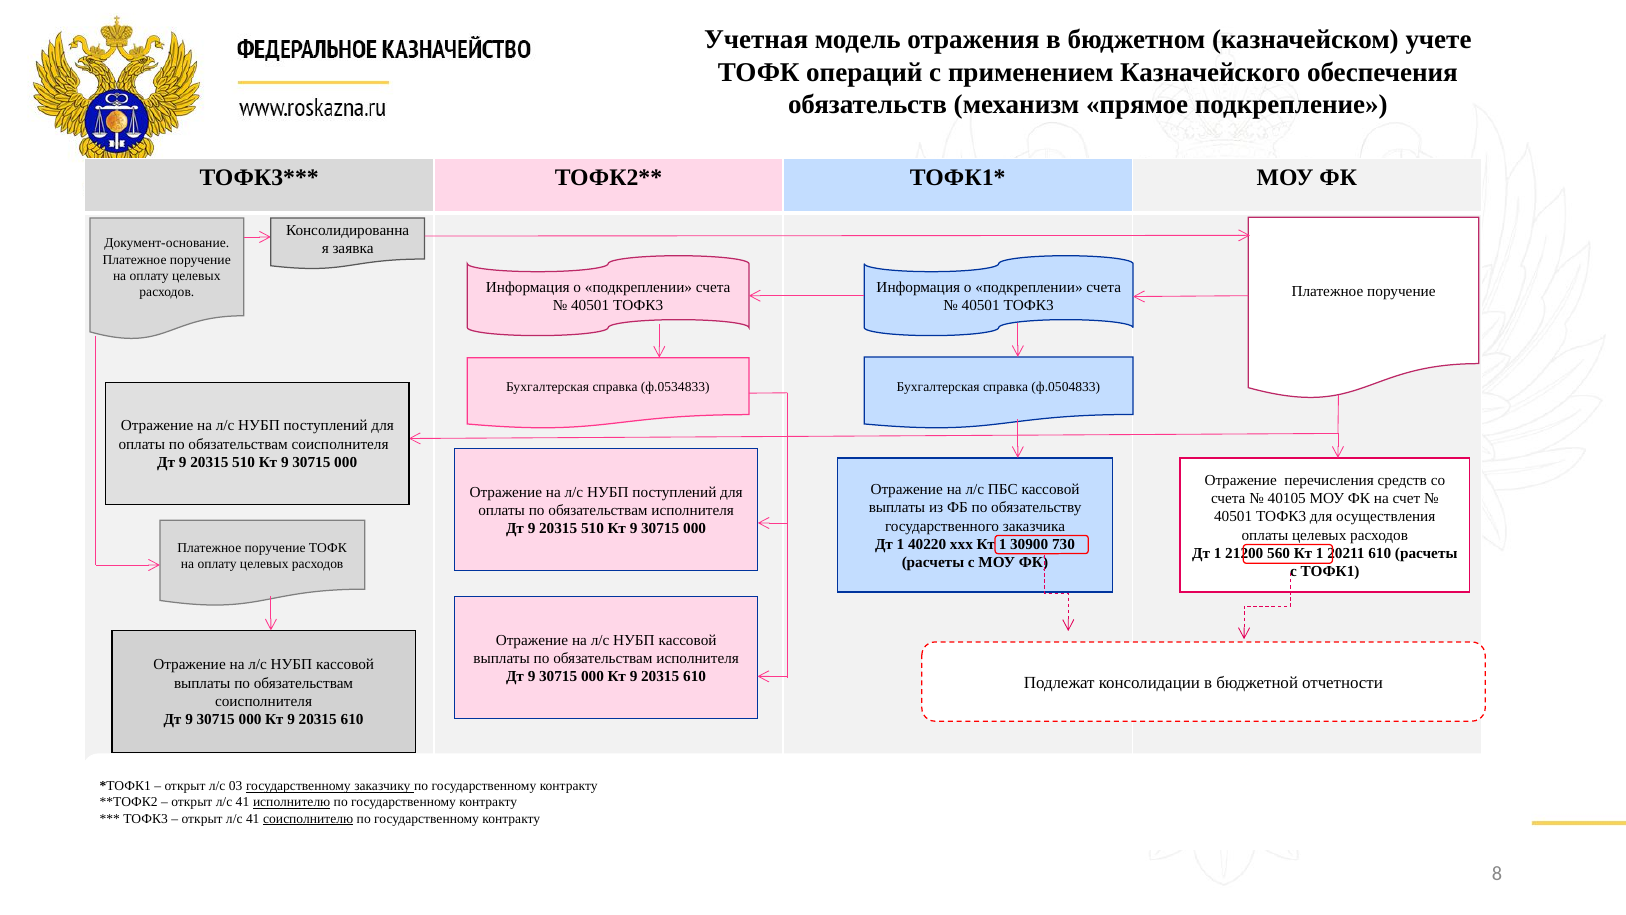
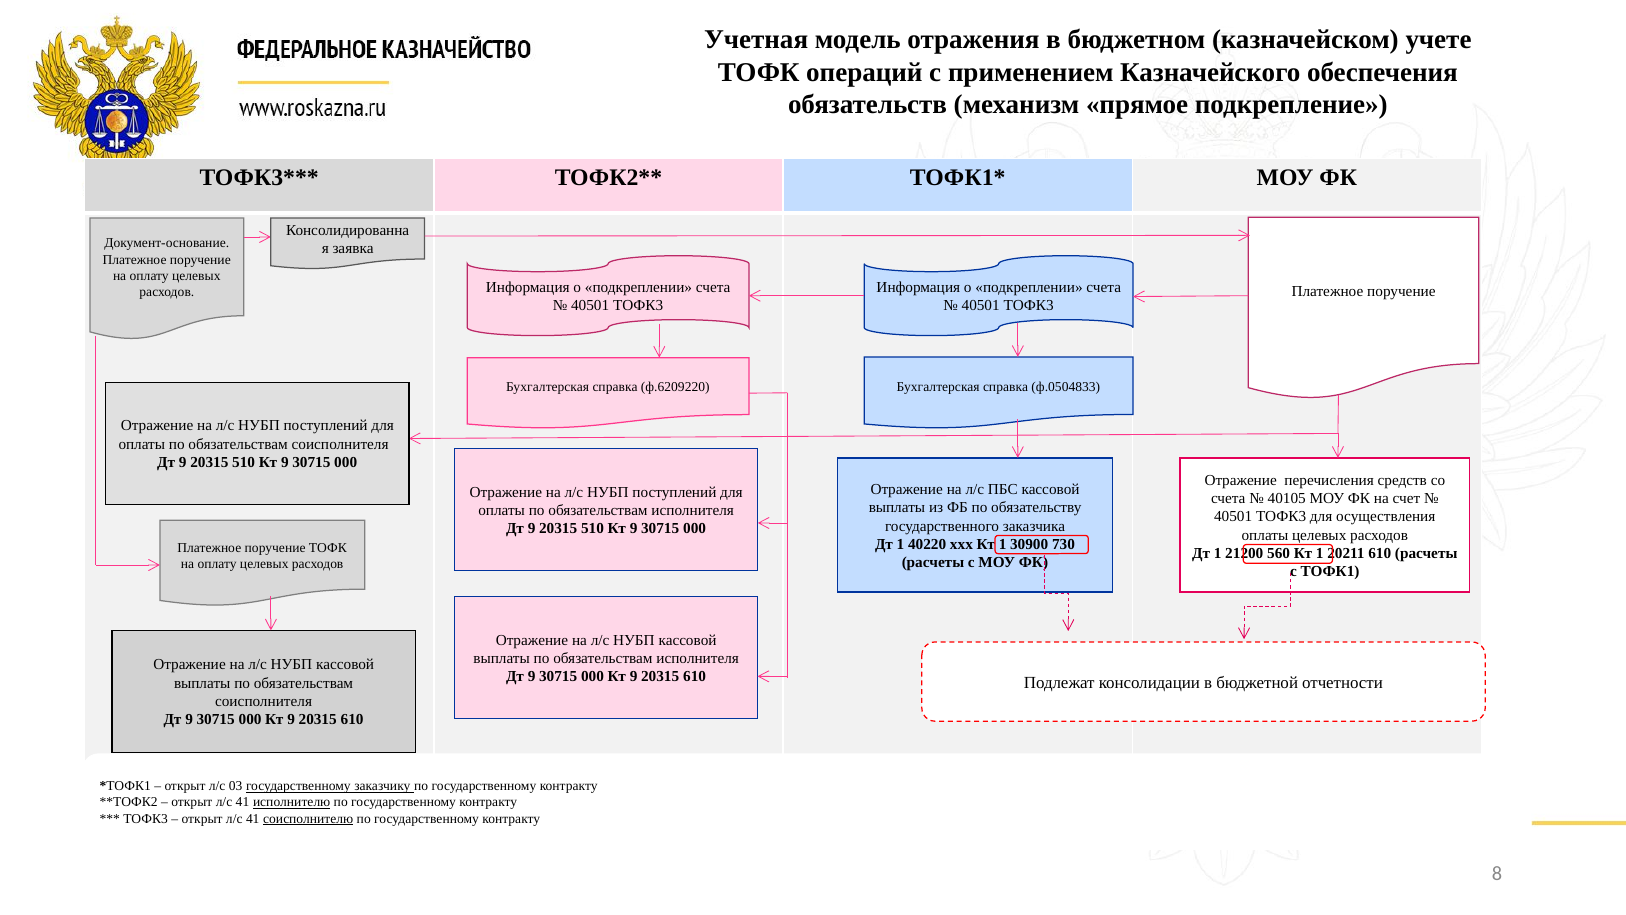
ф.0534833: ф.0534833 -> ф.6209220 (675, 387)
